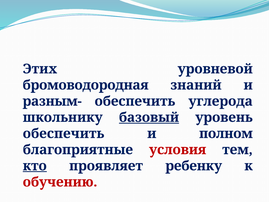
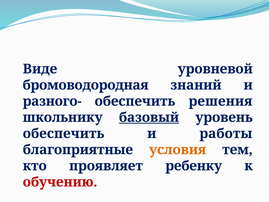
Этих: Этих -> Виде (40, 69)
разным-: разным- -> разного- (52, 101)
углерода: углерода -> решения (221, 101)
полном: полном -> работы (226, 133)
условия colour: red -> orange (178, 150)
кто underline: present -> none (35, 166)
